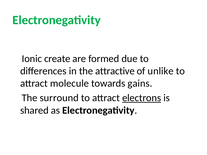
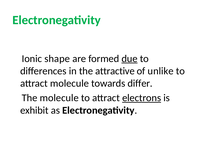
create: create -> shape (57, 59)
due underline: none -> present (130, 59)
gains: gains -> differ (140, 84)
The surround: surround -> molecule (59, 98)
shared: shared -> exhibit (34, 110)
